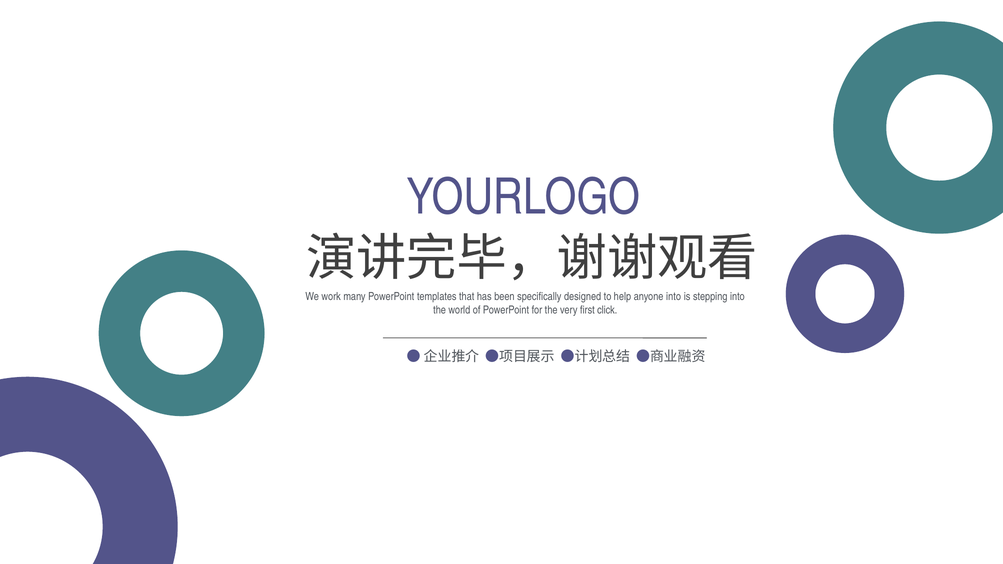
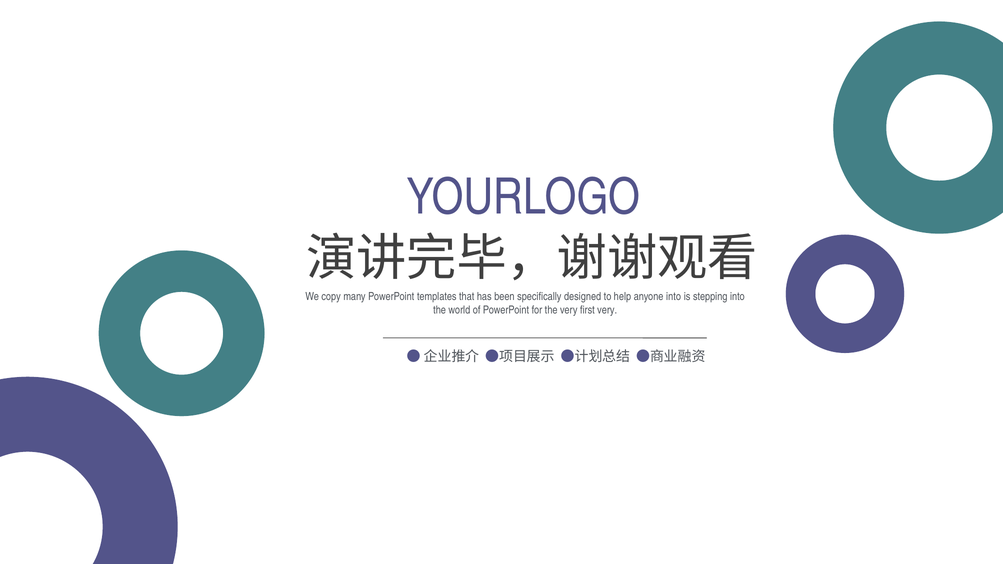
work: work -> copy (331, 297)
first click: click -> very (607, 310)
